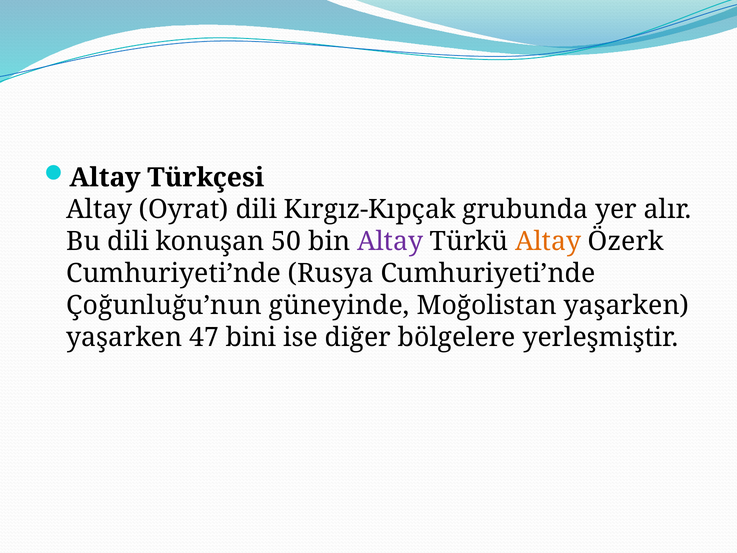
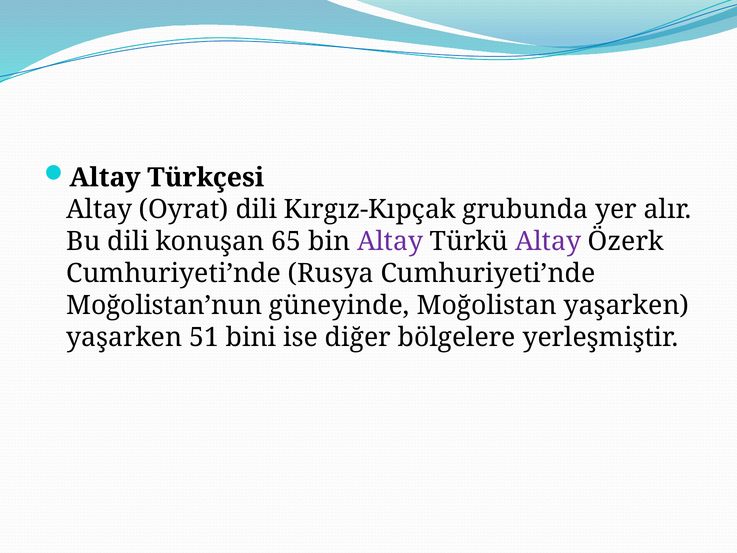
50: 50 -> 65 (286, 242)
Altay colour: orange -> purple (548, 242)
Çoğunluğu’nun: Çoğunluğu’nun -> Moğolistan’nun (164, 306)
47: 47 -> 51 (204, 338)
